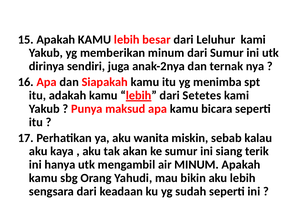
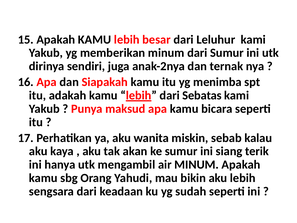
Setetes: Setetes -> Sebatas (202, 95)
